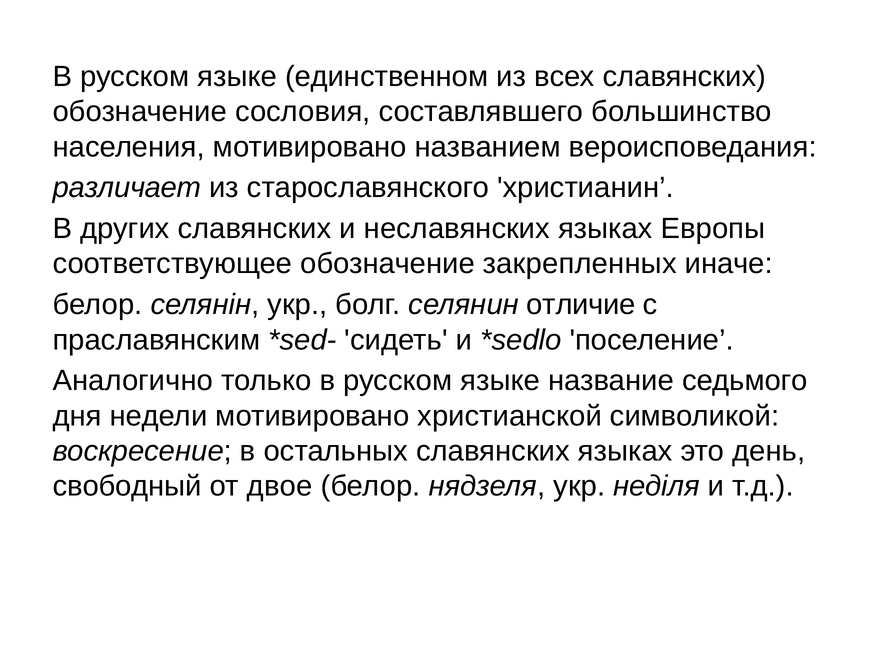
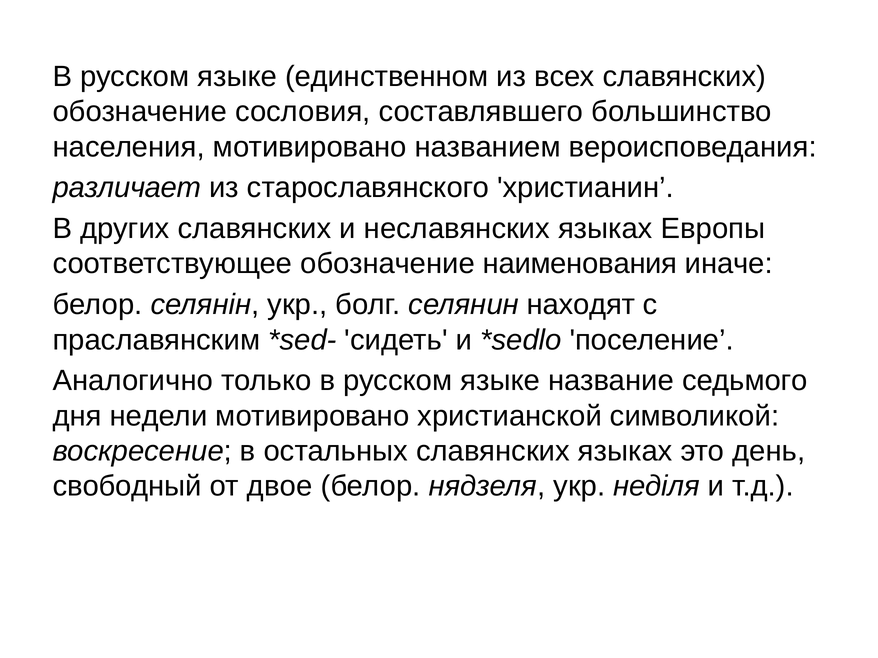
закрепленных: закрепленных -> наименования (580, 264)
отличие: отличие -> находят (581, 305)
